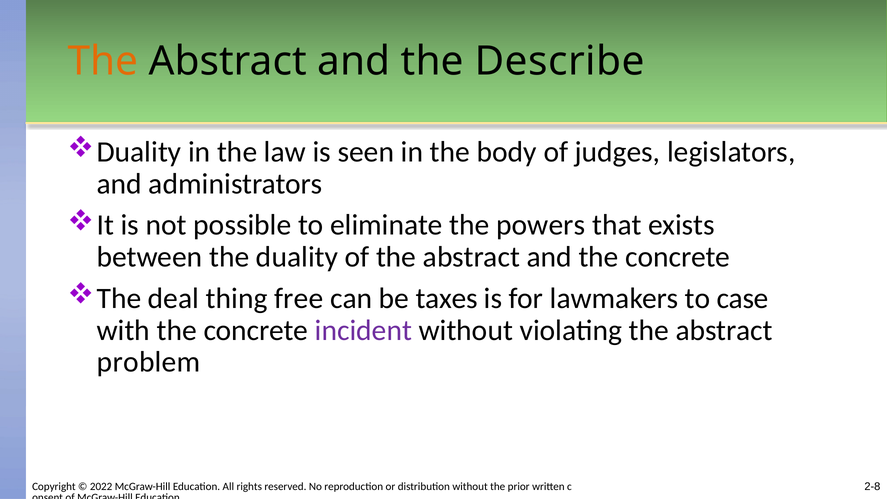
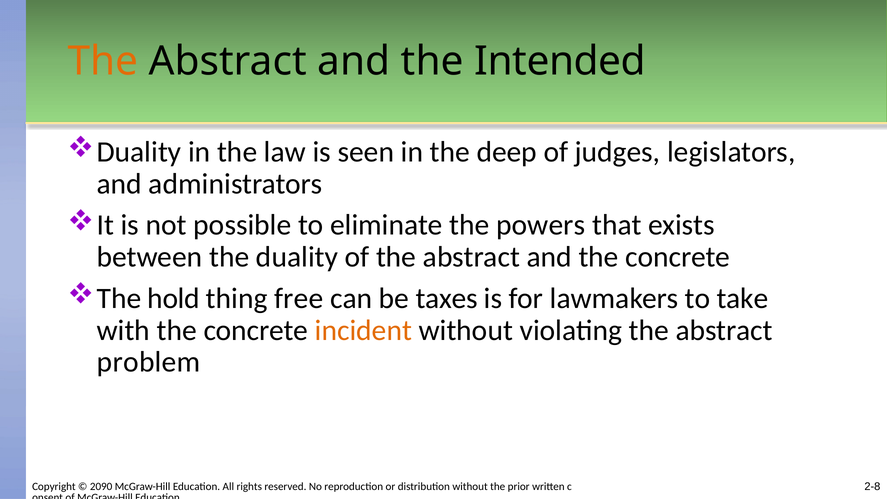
Describe: Describe -> Intended (560, 61)
body: body -> deep (507, 152)
deal: deal -> hold (174, 298)
case: case -> take (743, 298)
incident colour: purple -> orange (363, 330)
2022: 2022 -> 2090 (101, 486)
